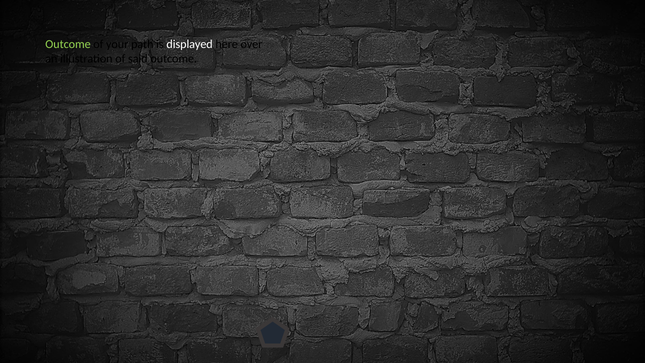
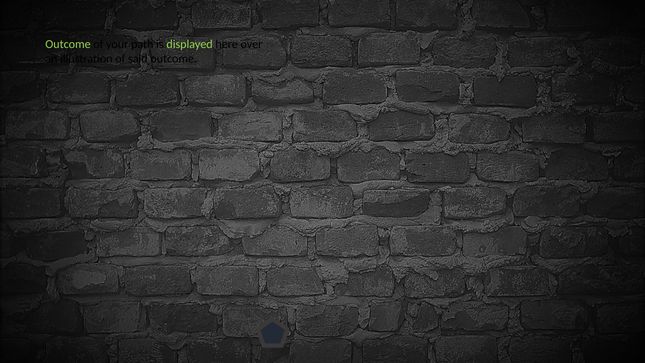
displayed colour: white -> light green (190, 44)
